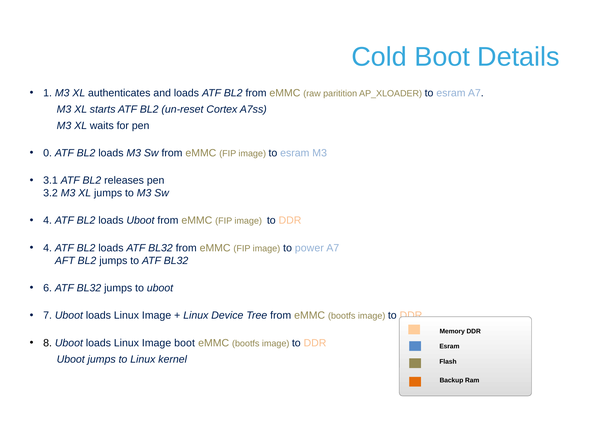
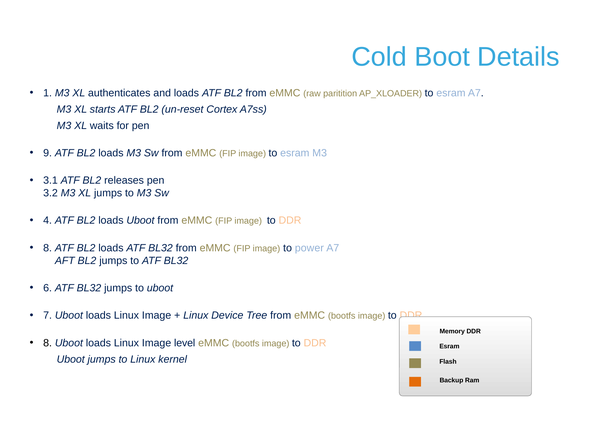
0: 0 -> 9 (48, 153)
4: 4 -> 8 (48, 248)
Image boot: boot -> level (185, 343)
